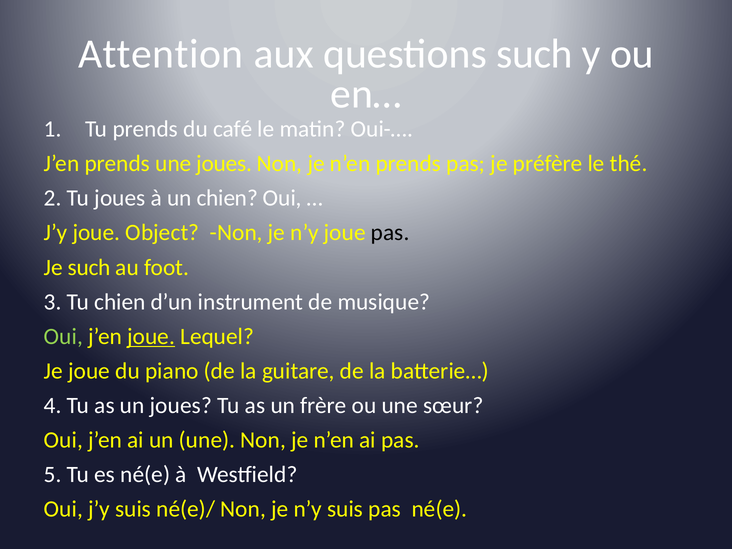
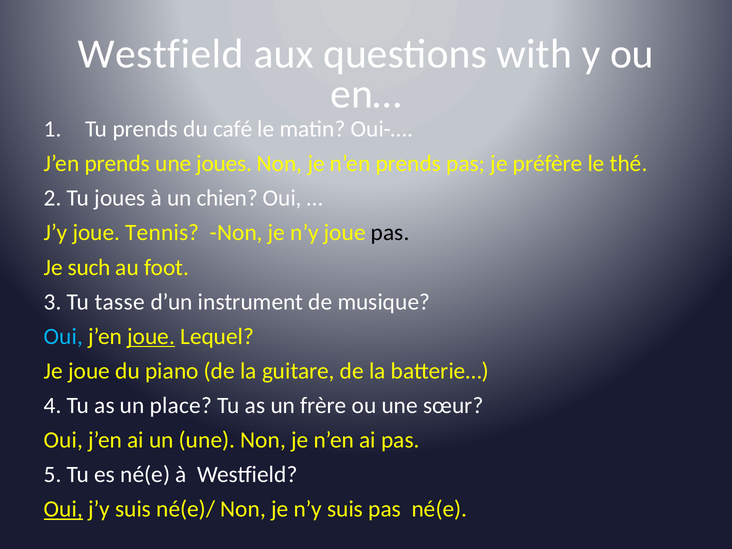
Attention: Attention -> Westfield (161, 54)
questions such: such -> with (534, 54)
Object: Object -> Tennis (162, 233)
Tu chien: chien -> tasse (120, 302)
Oui colour: light green -> light blue (63, 336)
un joues: joues -> place (181, 406)
Oui underline: none -> present (63, 509)
